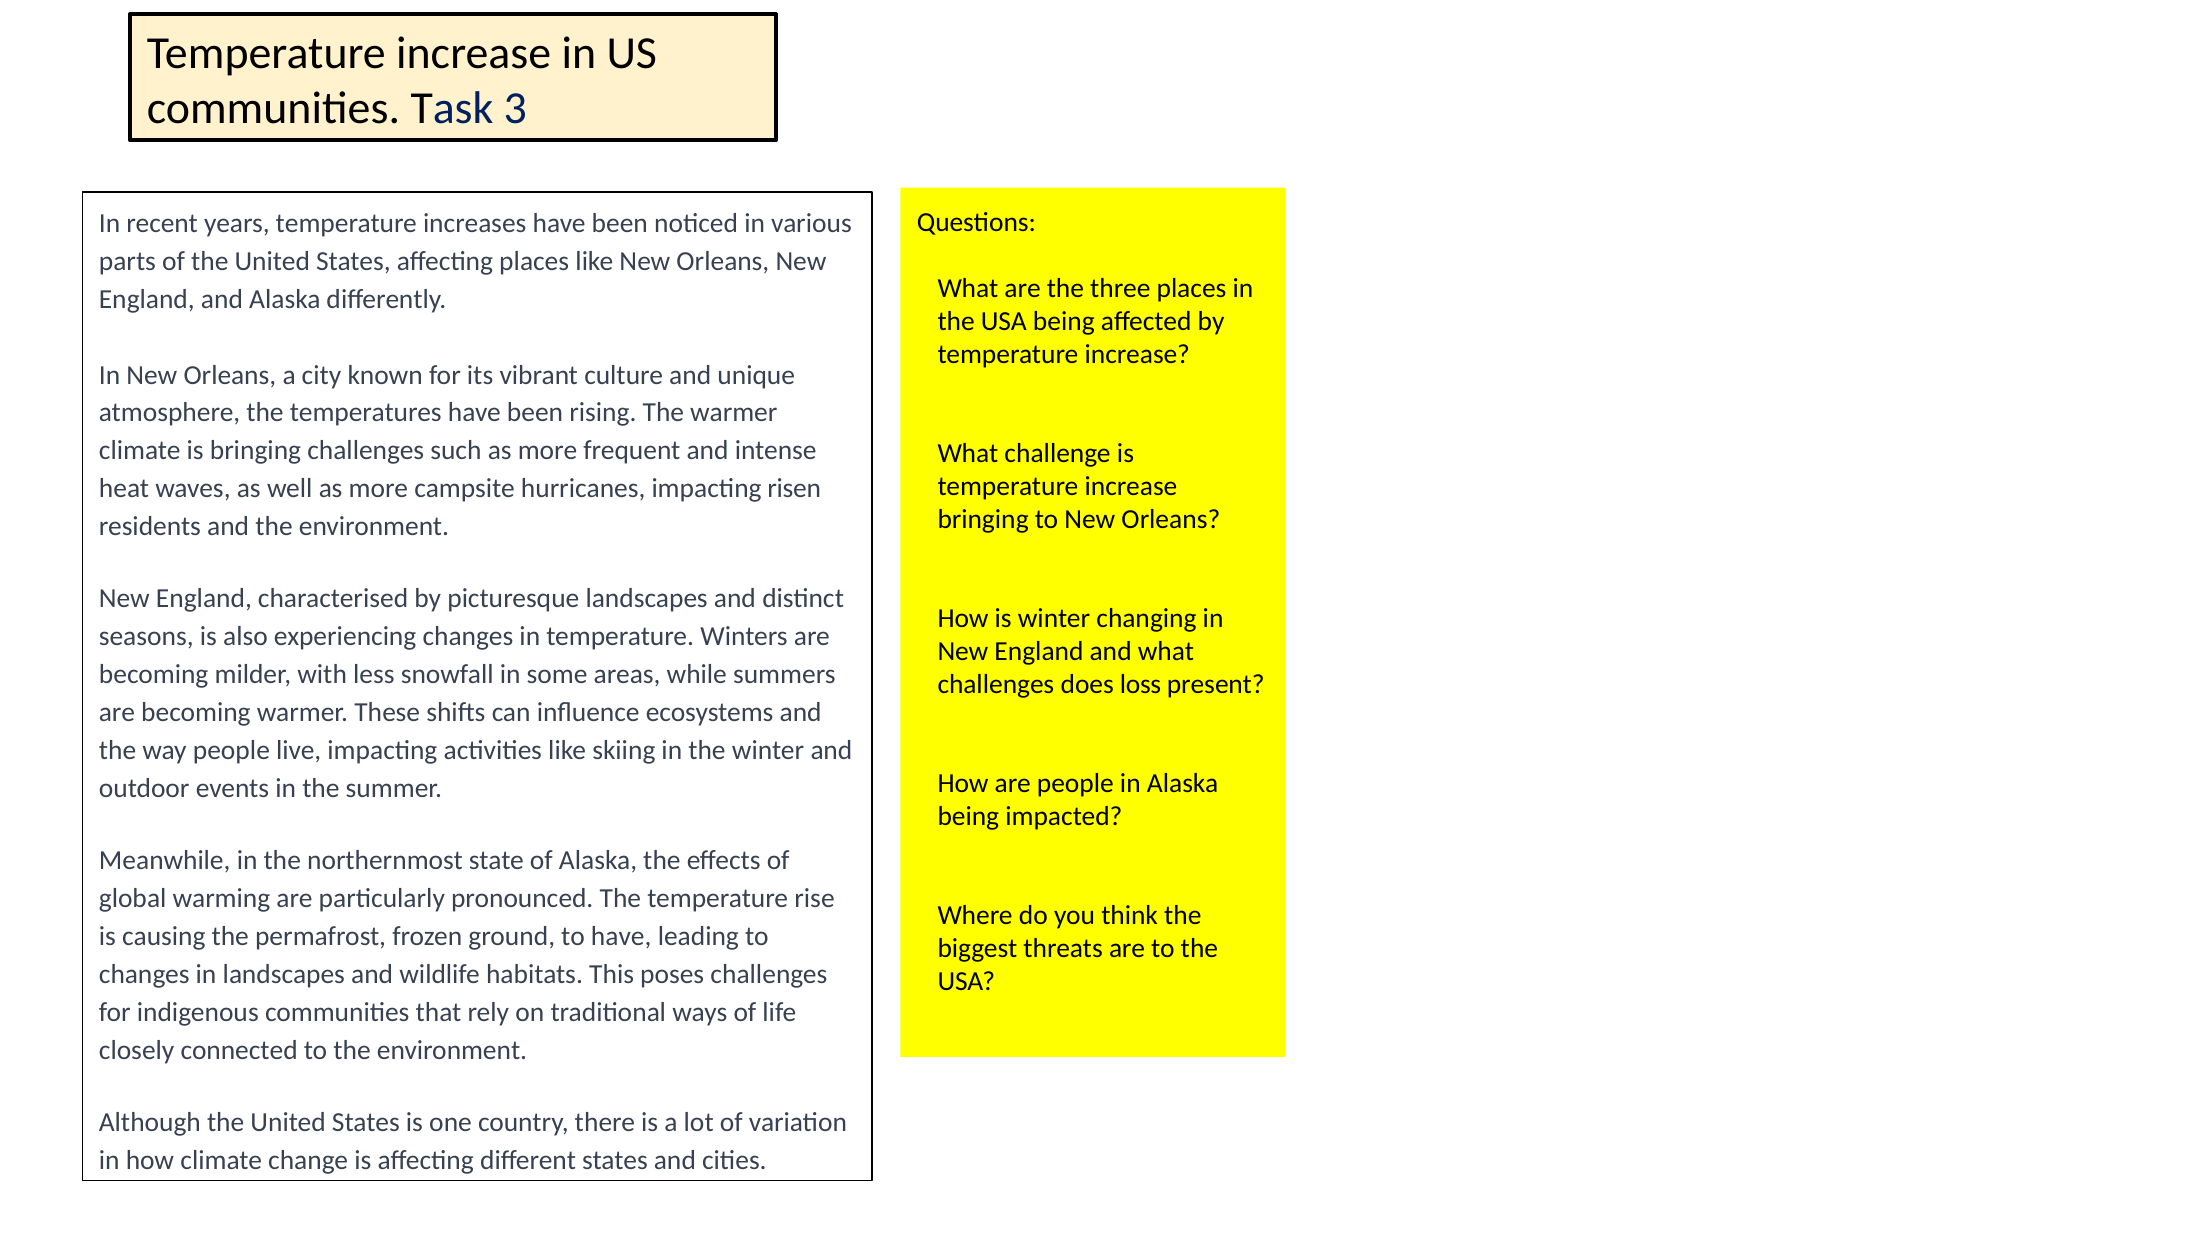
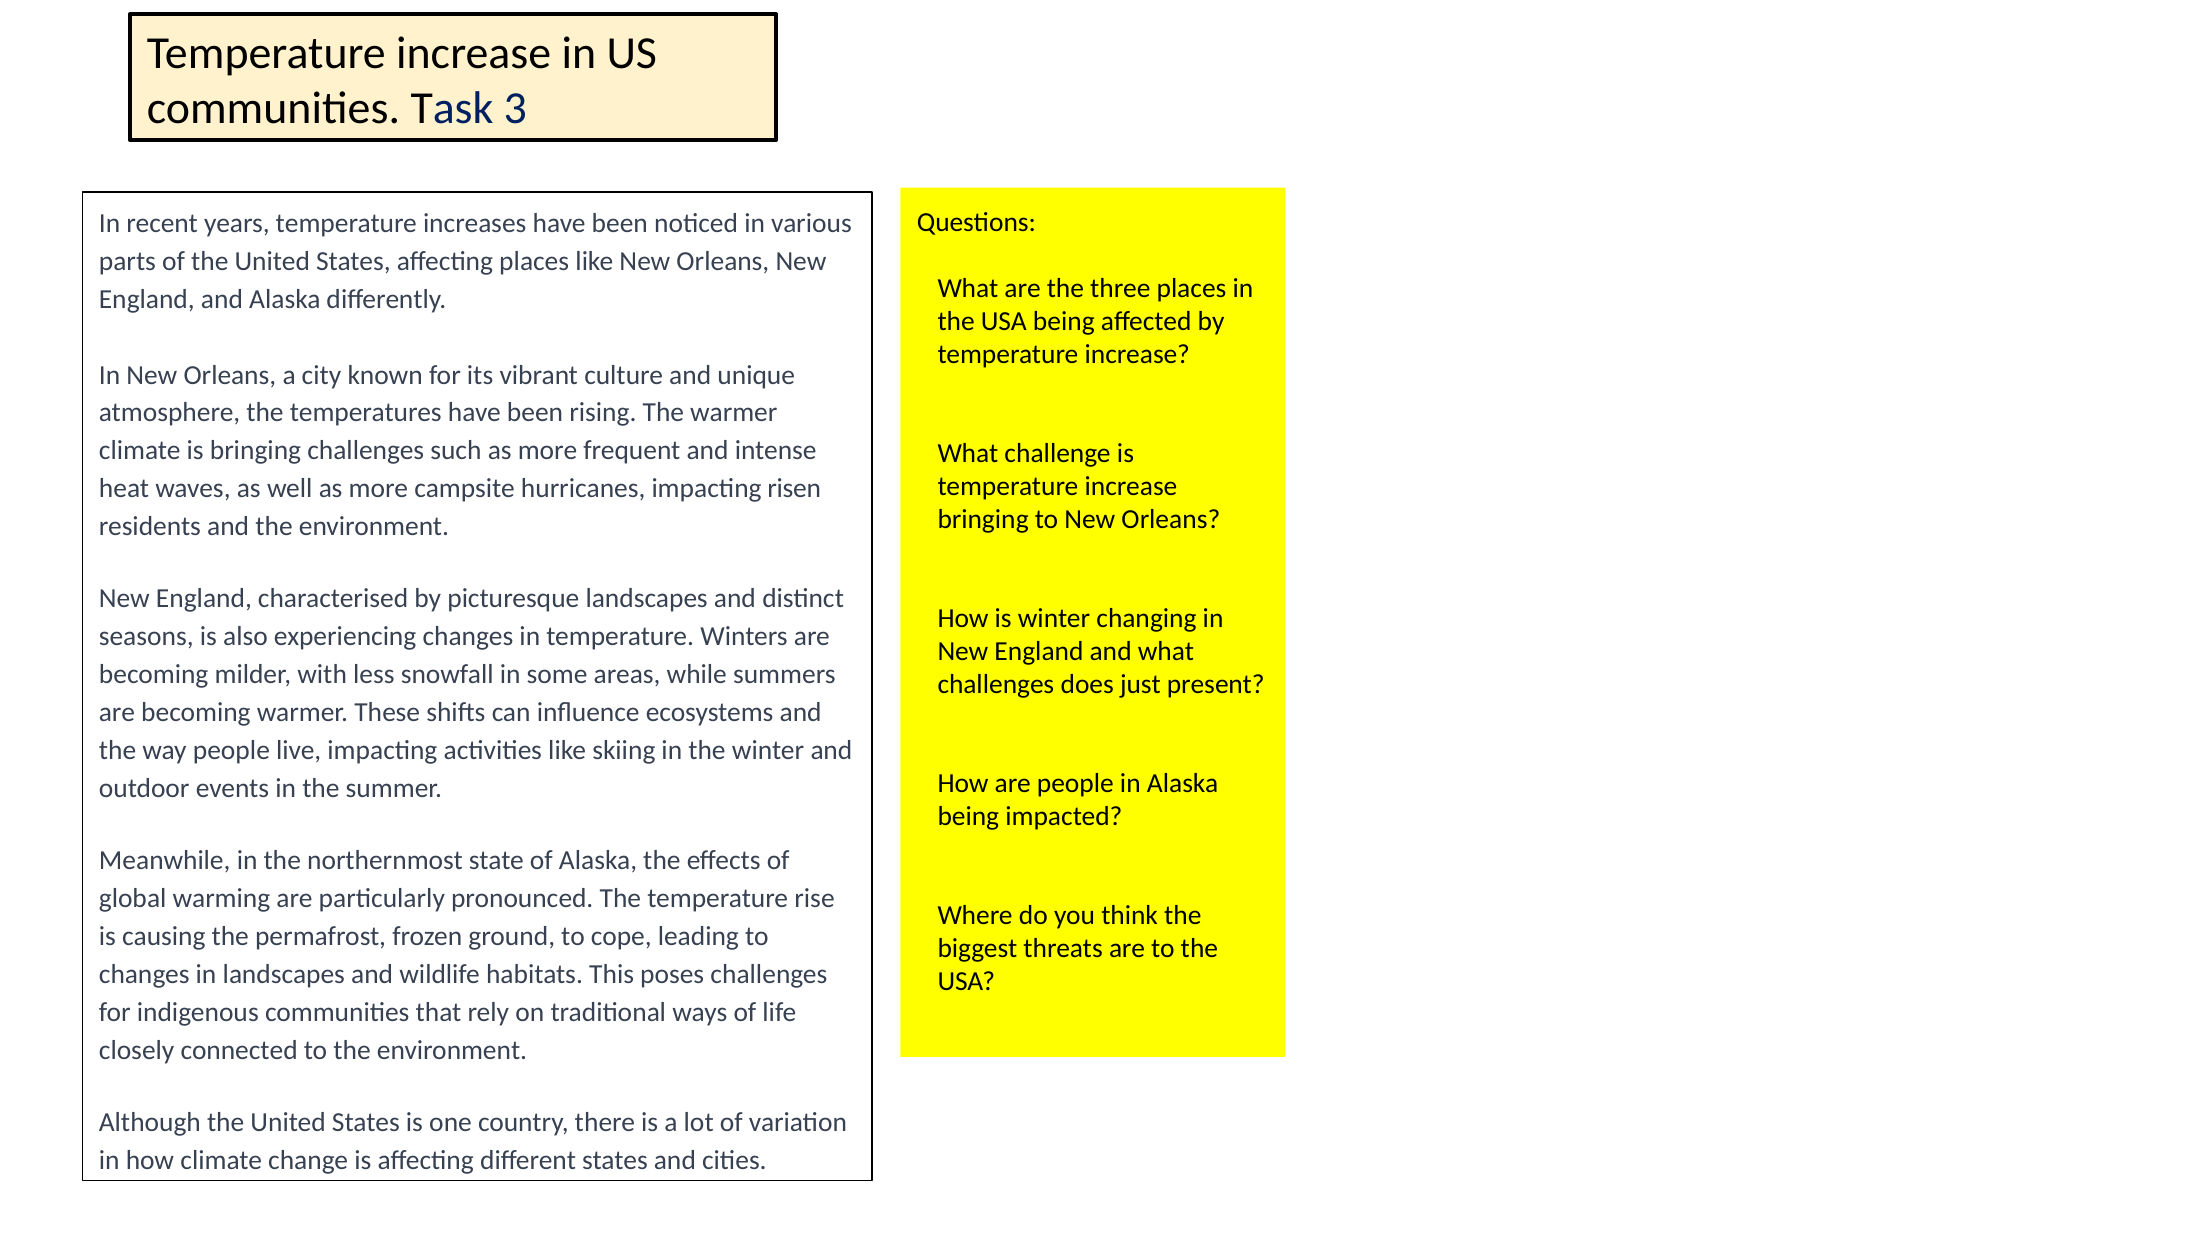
loss: loss -> just (1140, 685)
to have: have -> cope (621, 937)
